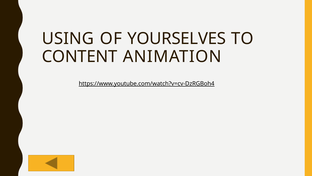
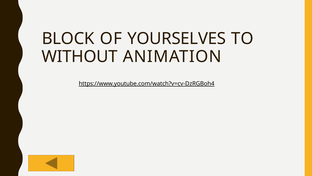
USING: USING -> BLOCK (68, 38)
CONTENT: CONTENT -> WITHOUT (80, 56)
